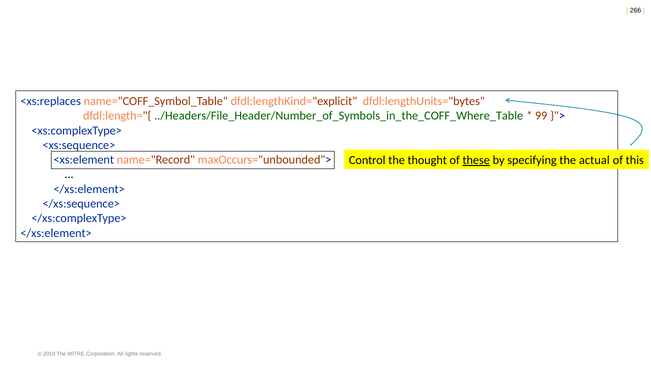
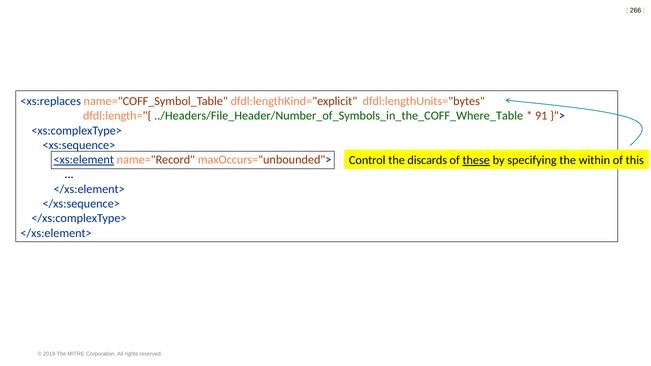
99: 99 -> 91 (541, 116)
<xs:element underline: none -> present (84, 160)
thought: thought -> discards (427, 160)
actual: actual -> within (594, 160)
